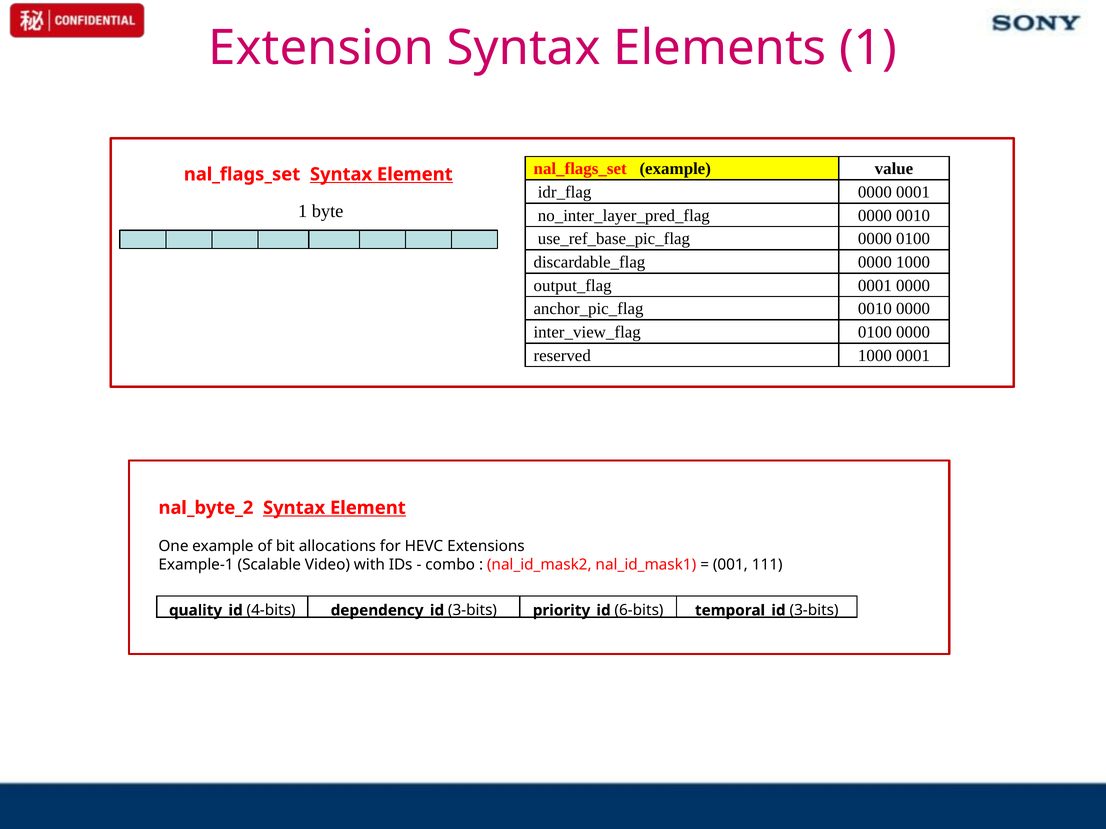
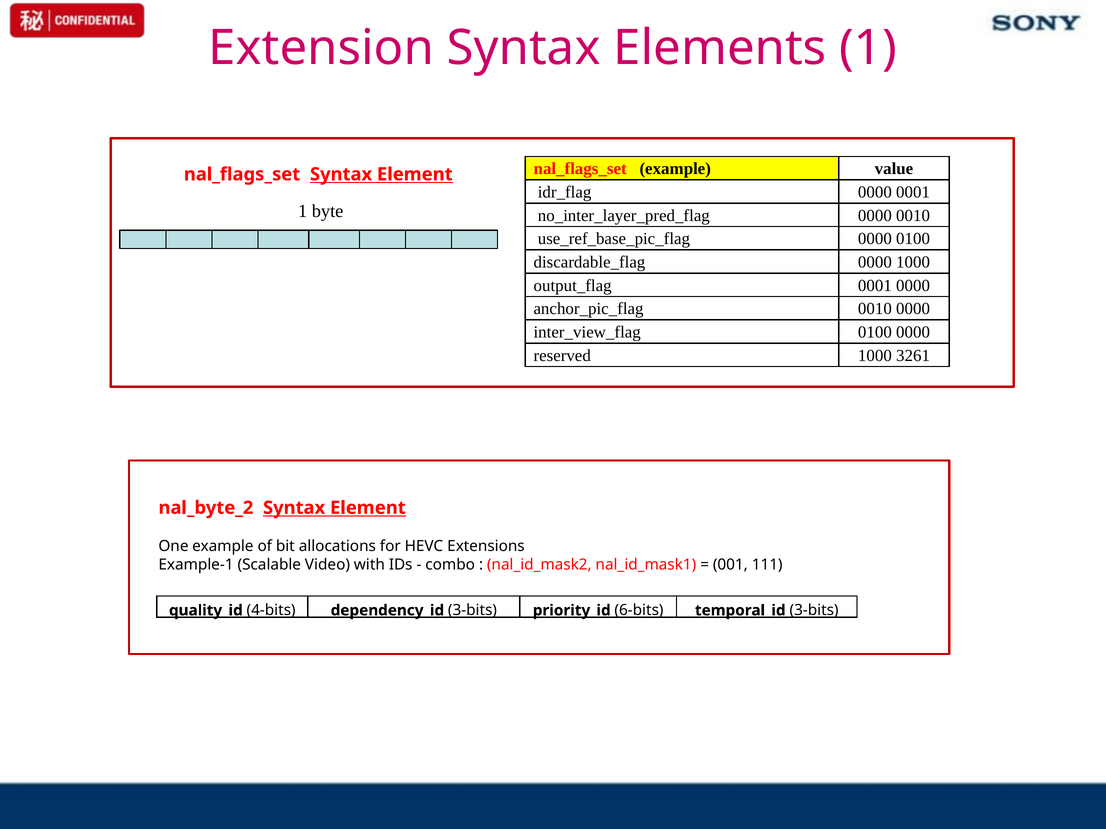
1000 0001: 0001 -> 3261 (913, 356)
